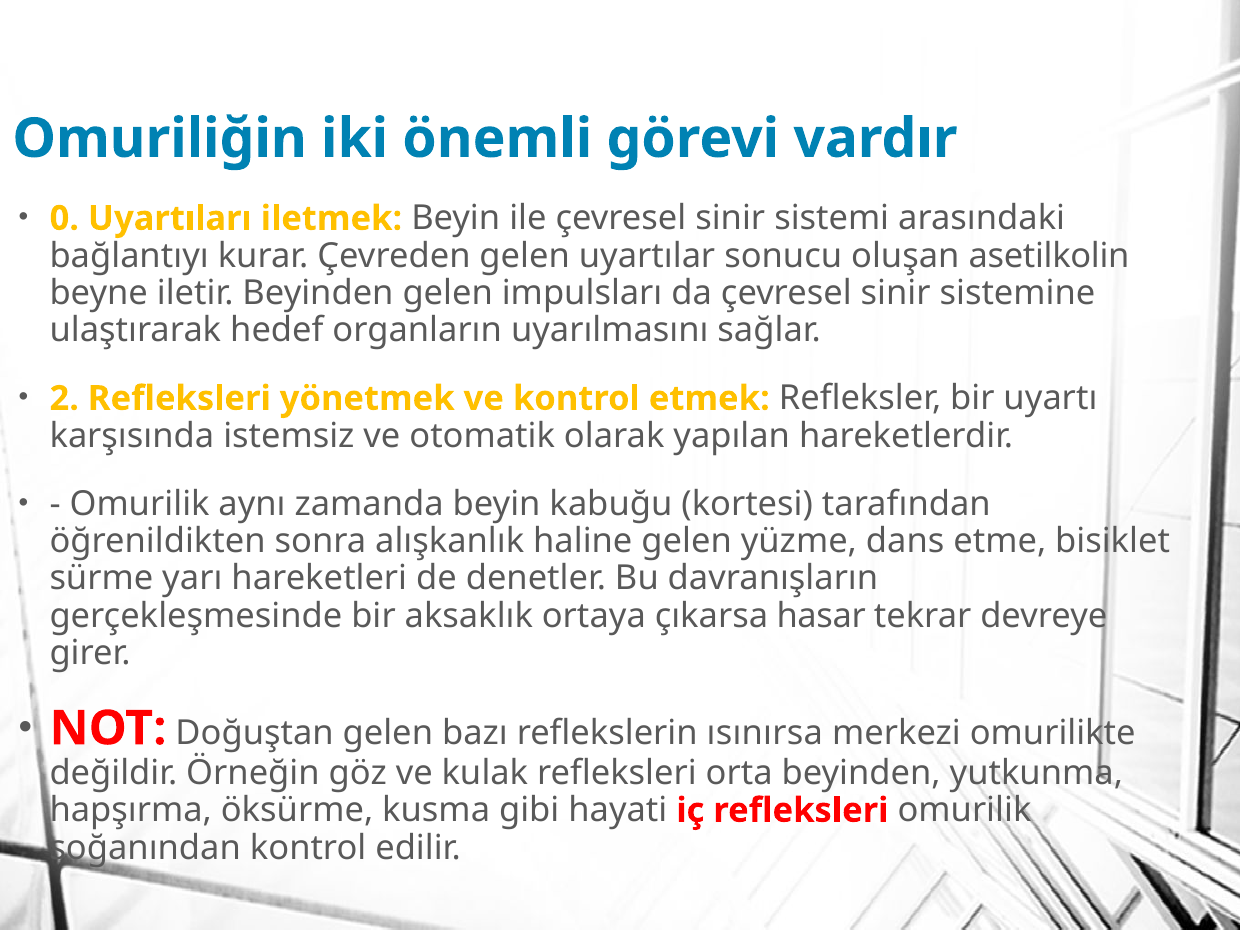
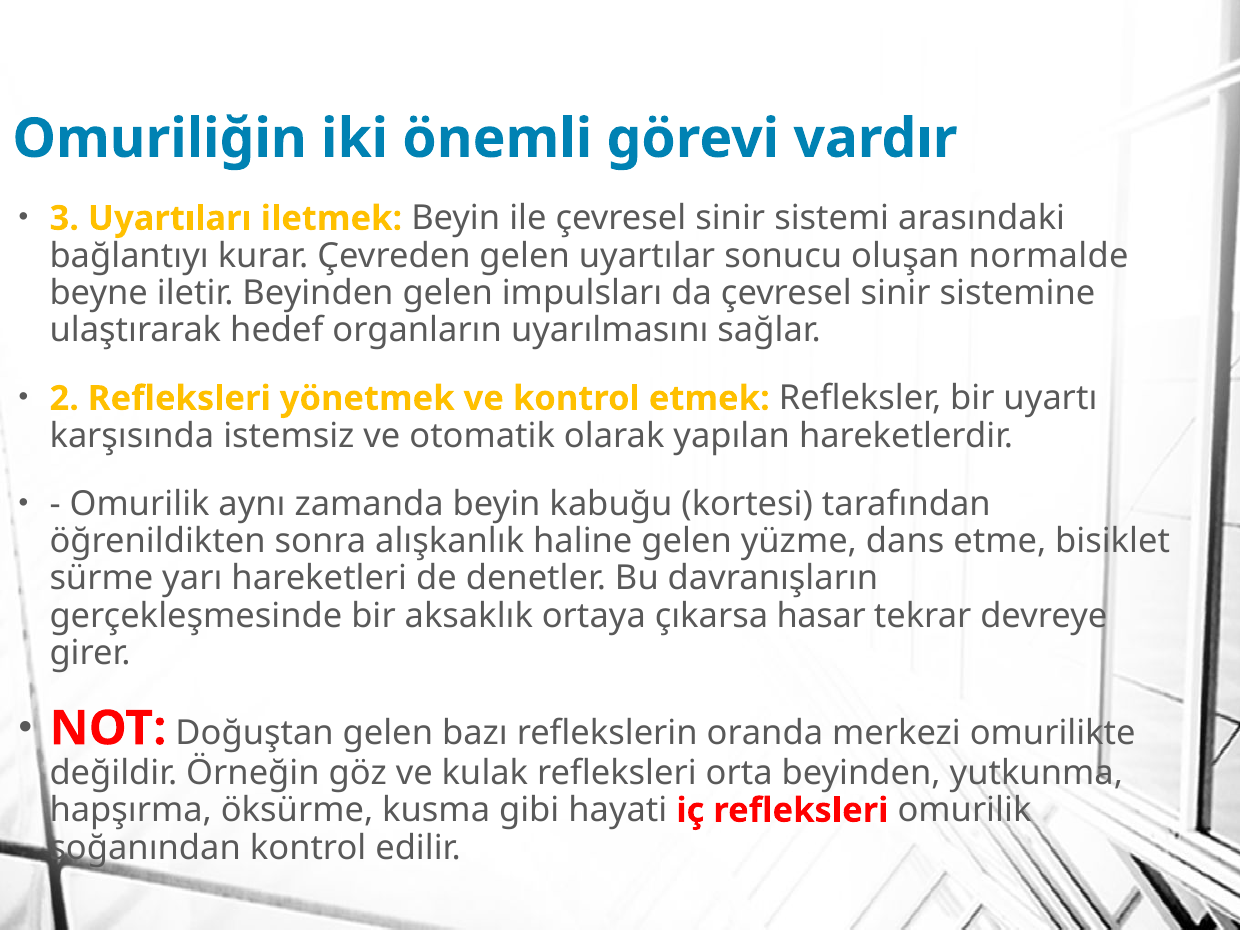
0: 0 -> 3 (64, 218)
asetilkolin: asetilkolin -> normalde (1049, 256)
ısınırsa: ısınırsa -> oranda (765, 733)
